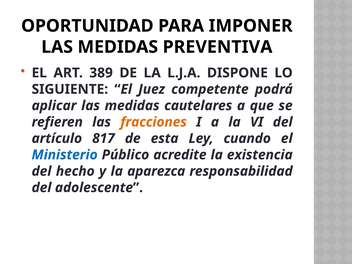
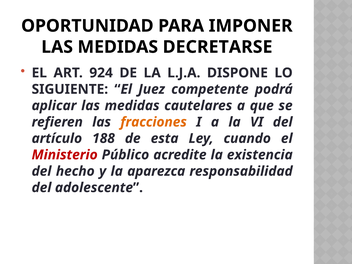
PREVENTIVA: PREVENTIVA -> DECRETARSE (218, 47)
389: 389 -> 924 (101, 73)
817: 817 -> 188 (103, 138)
Ministerio colour: blue -> red (65, 155)
